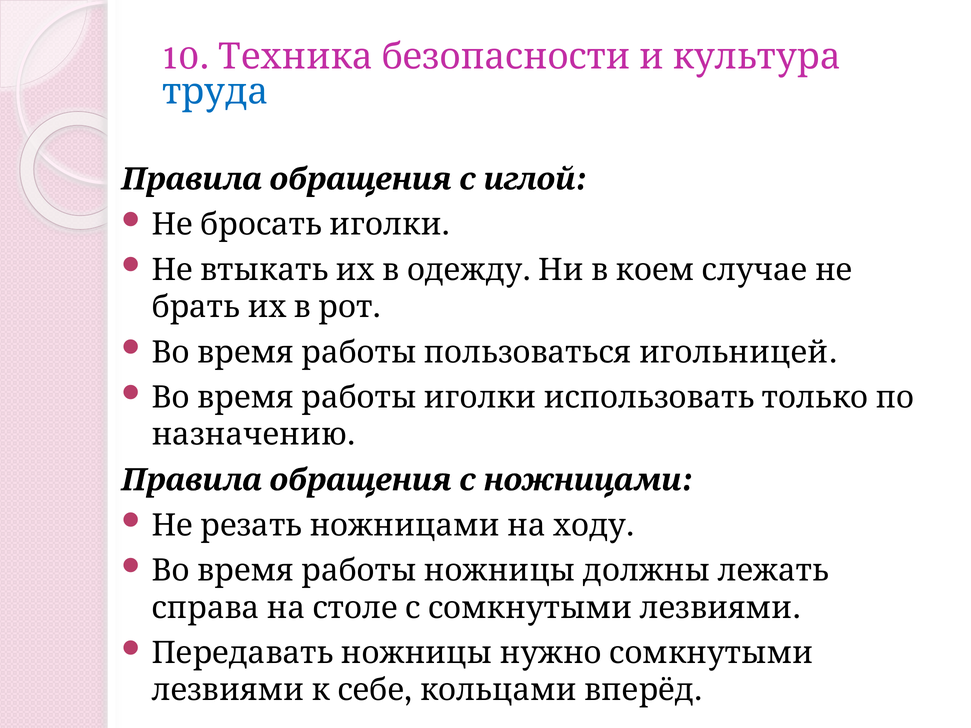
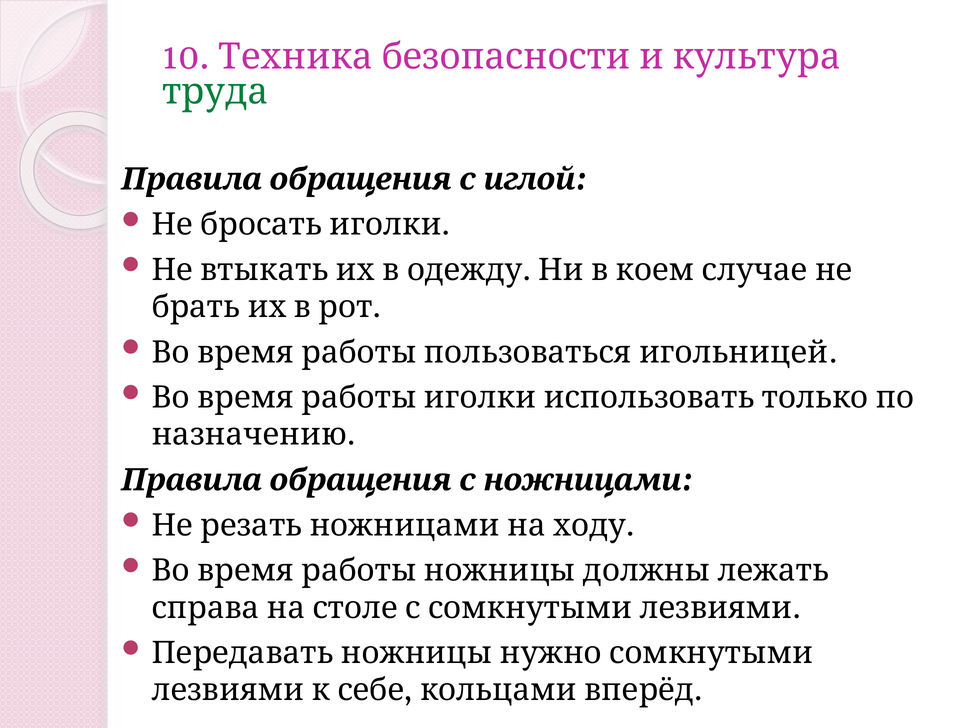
труда colour: blue -> green (215, 92)
